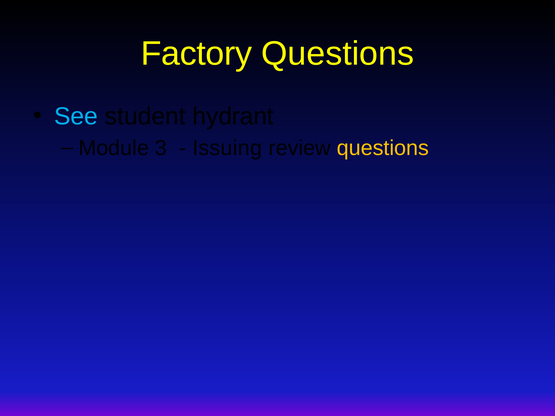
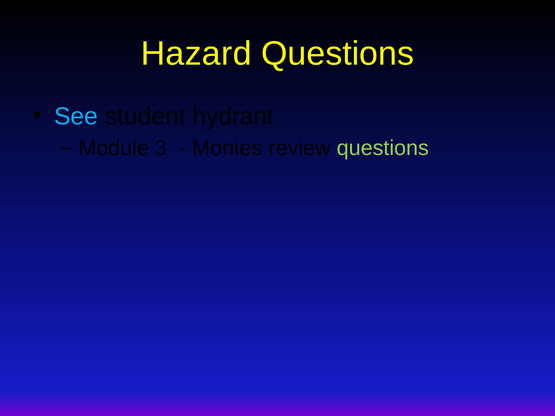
Factory: Factory -> Hazard (196, 54)
Issuing: Issuing -> Monies (227, 148)
questions colour: yellow -> light green (383, 148)
